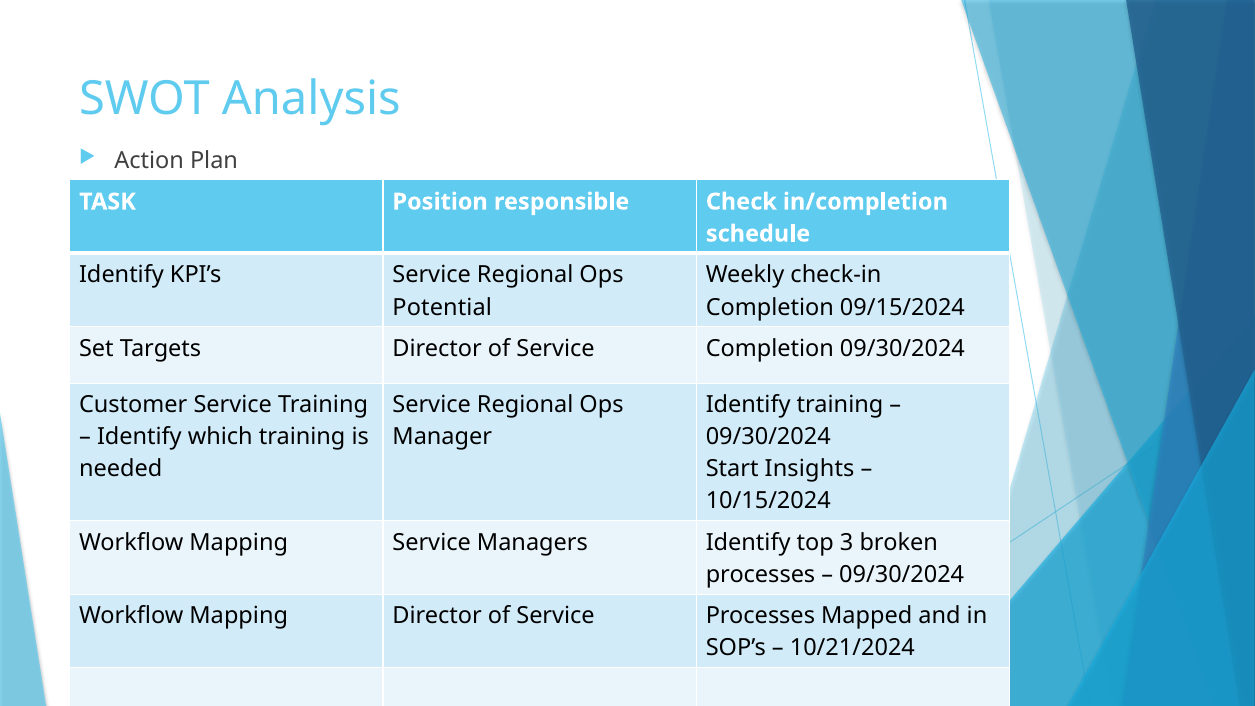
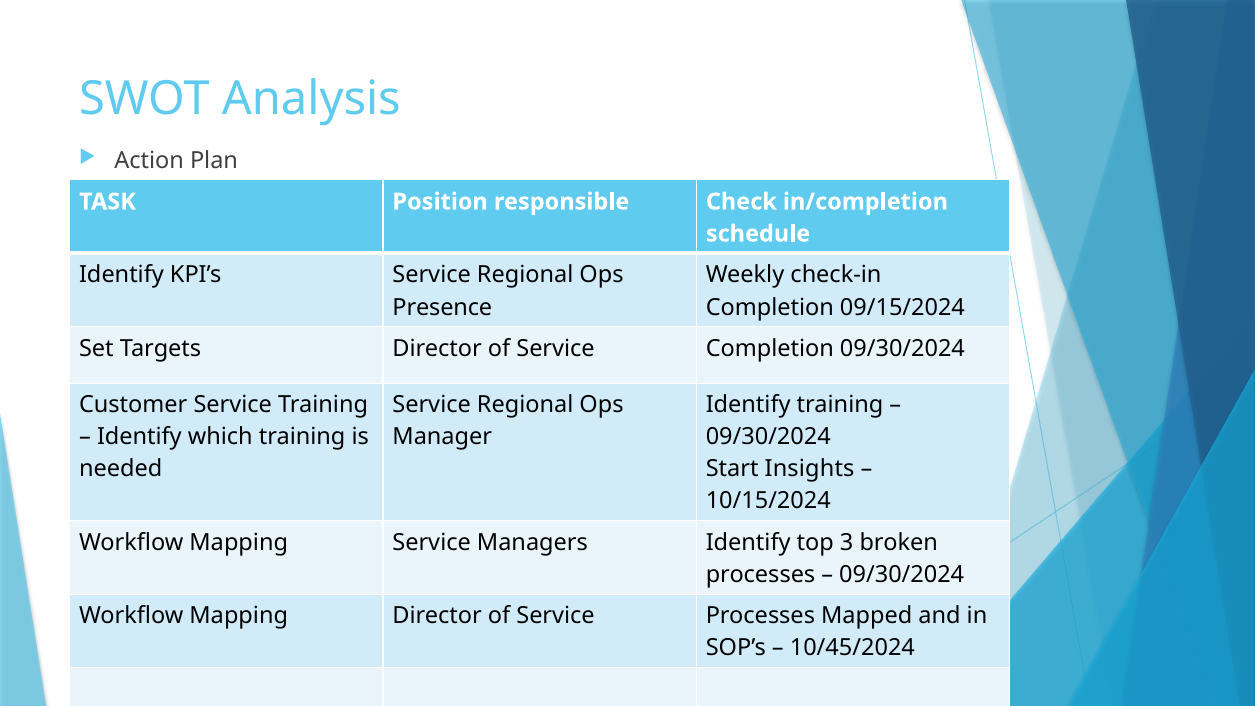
Potential: Potential -> Presence (442, 307)
10/21/2024: 10/21/2024 -> 10/45/2024 (852, 648)
